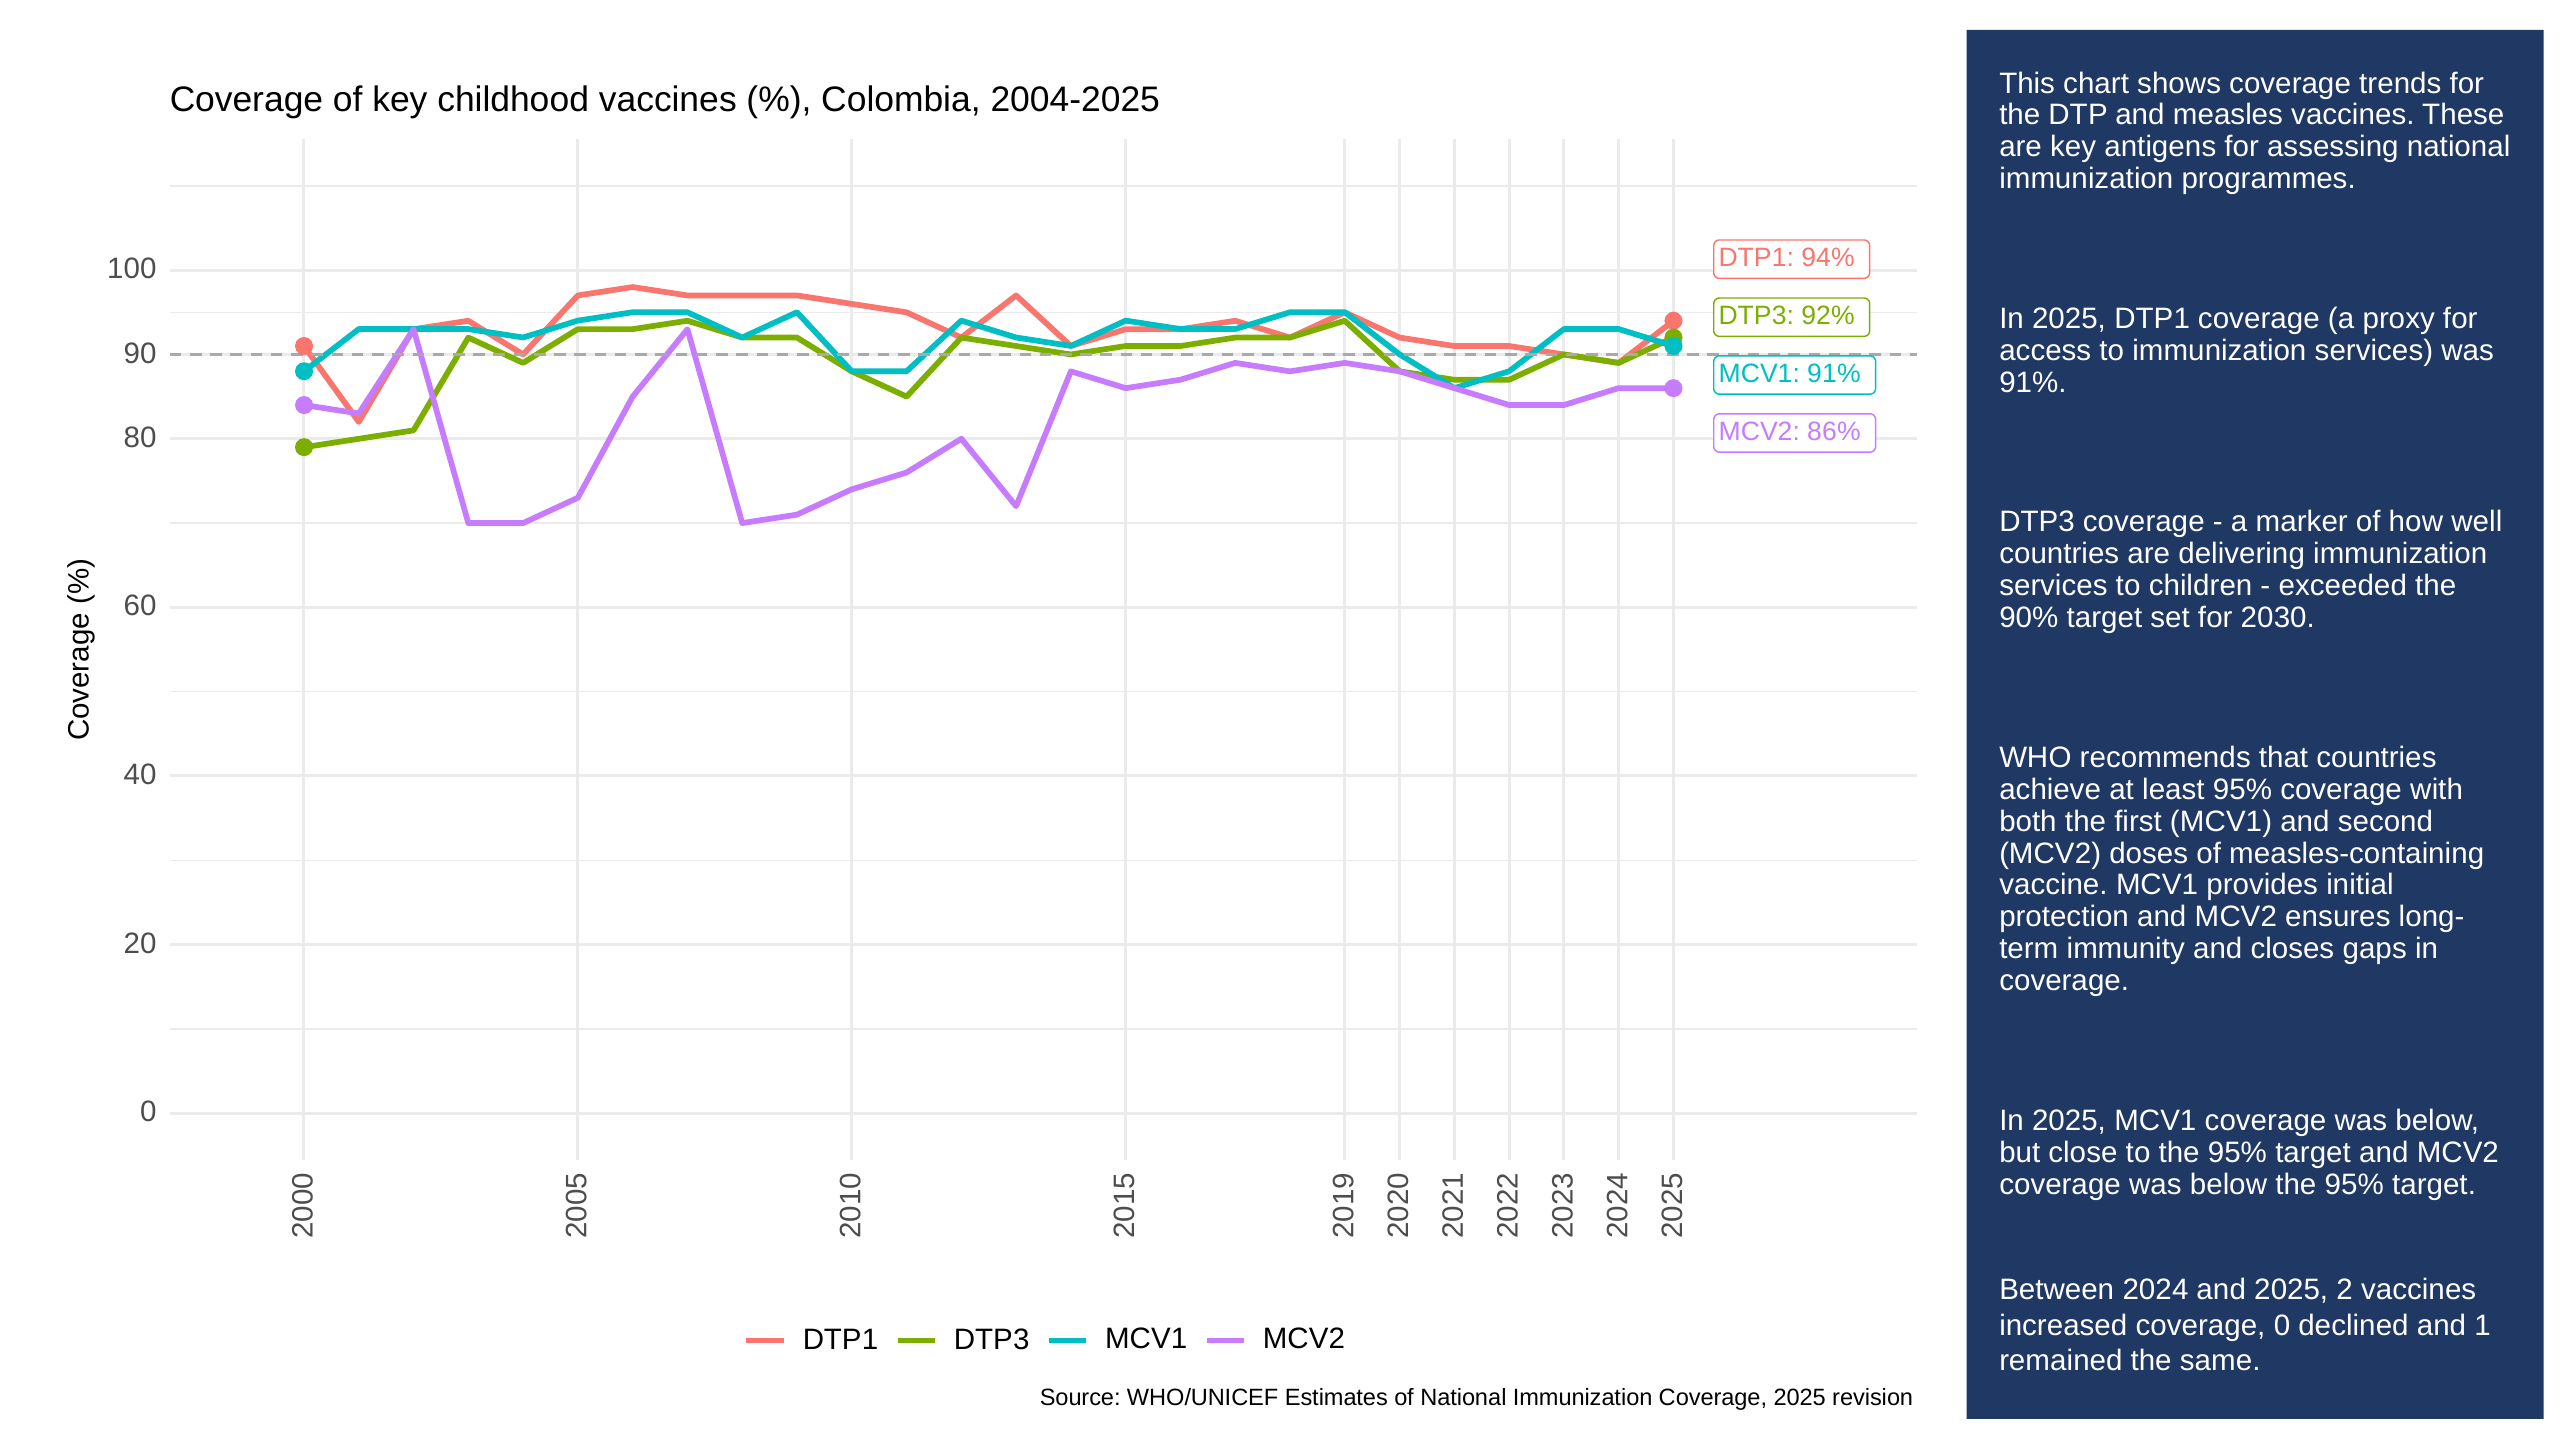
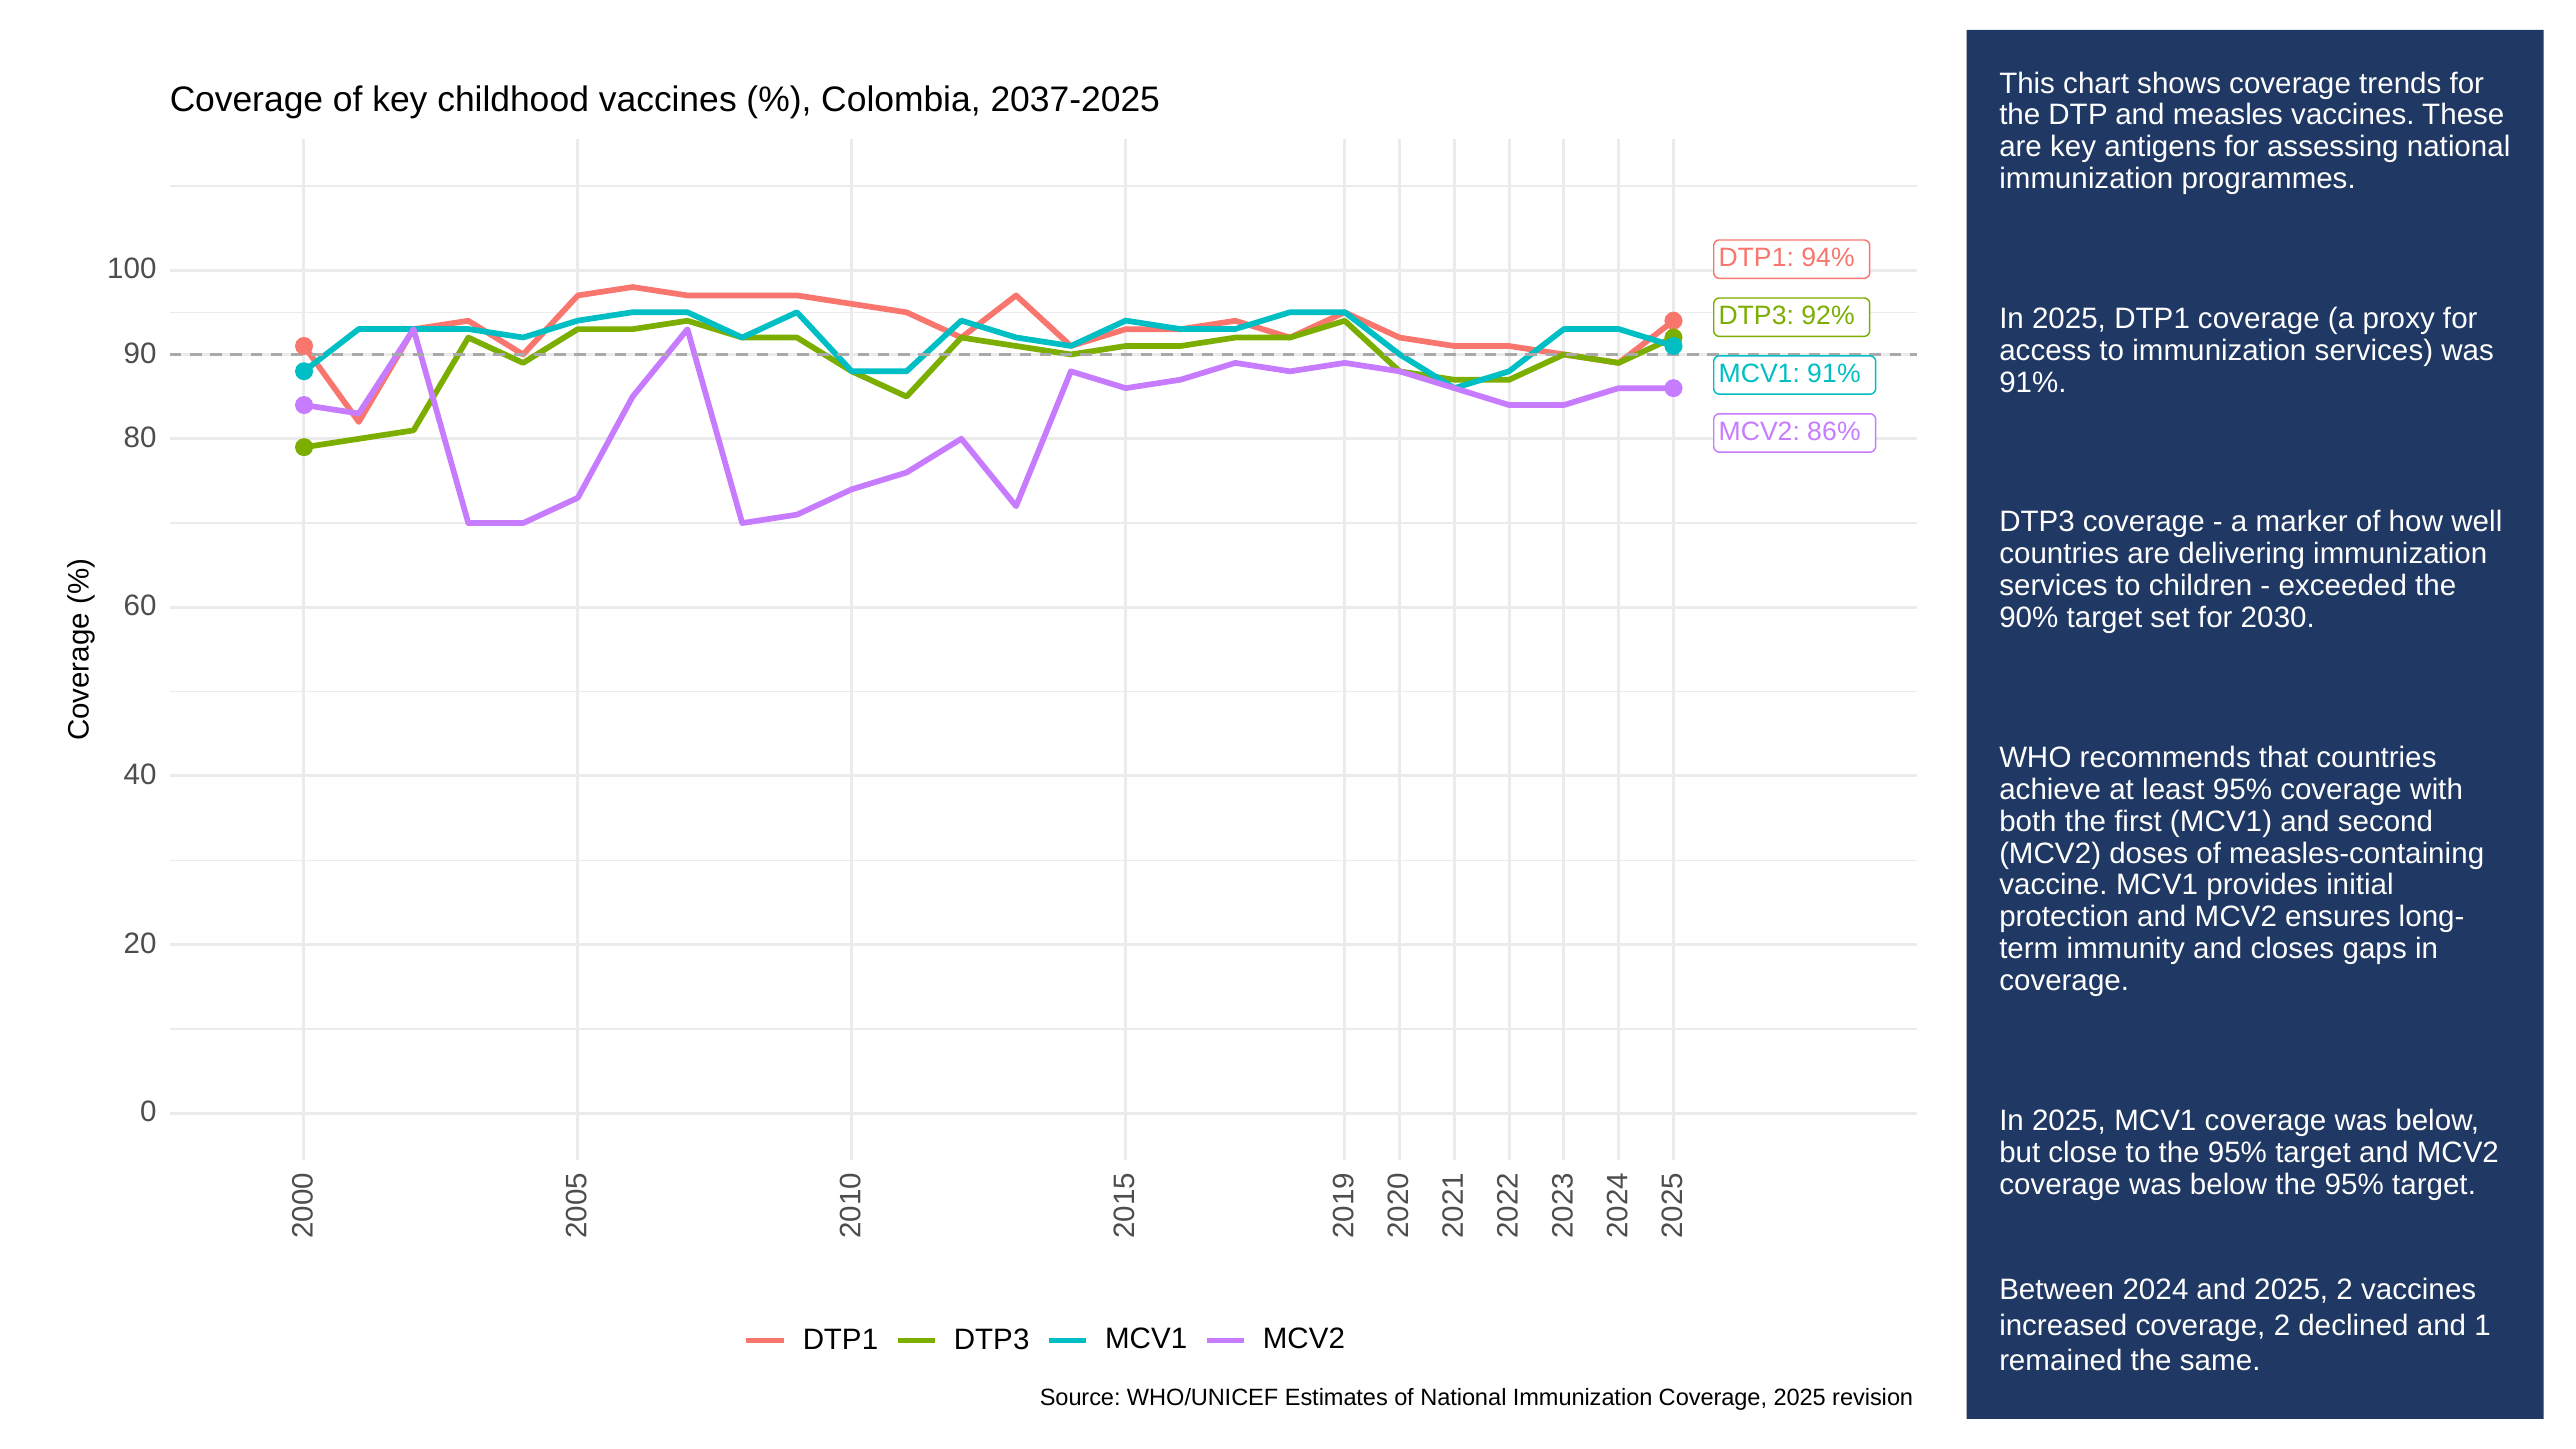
2004-2025: 2004-2025 -> 2037-2025 (1075, 100)
coverage 0: 0 -> 2 (2282, 1325)
